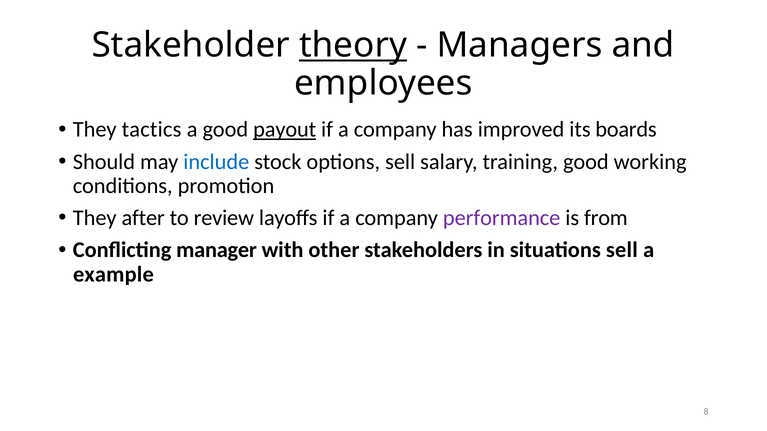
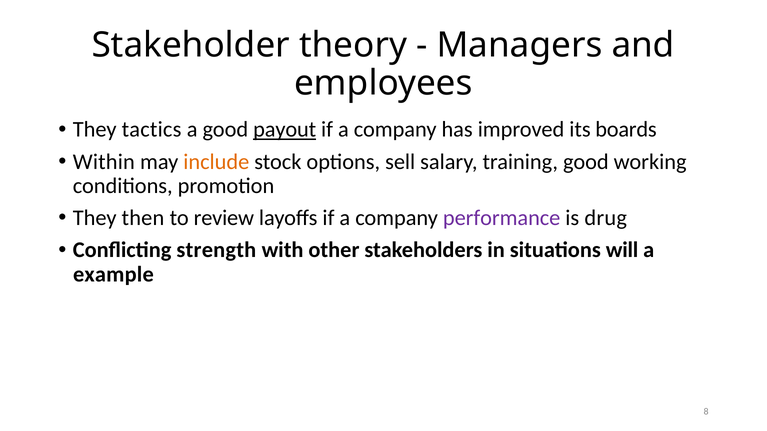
theory underline: present -> none (353, 45)
Should: Should -> Within (104, 162)
include colour: blue -> orange (216, 162)
after: after -> then (143, 218)
from: from -> drug (606, 218)
manager: manager -> strength (216, 250)
situations sell: sell -> will (622, 250)
